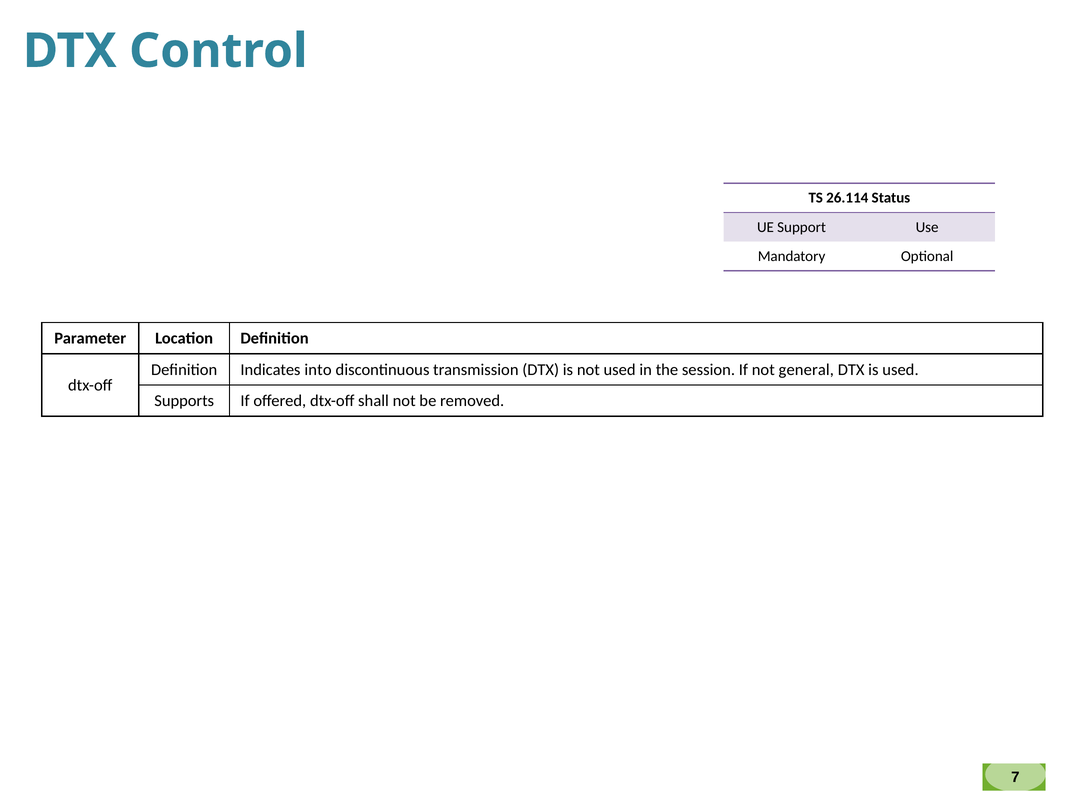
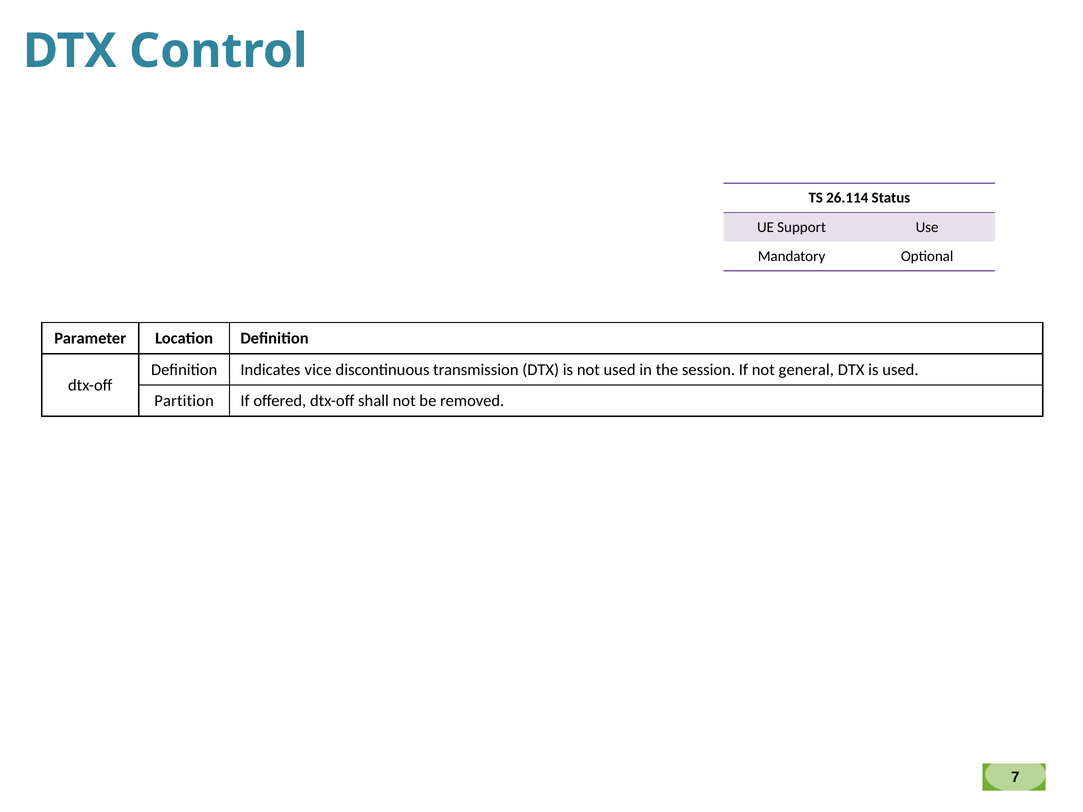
into: into -> vice (318, 370)
Supports: Supports -> Partition (184, 401)
